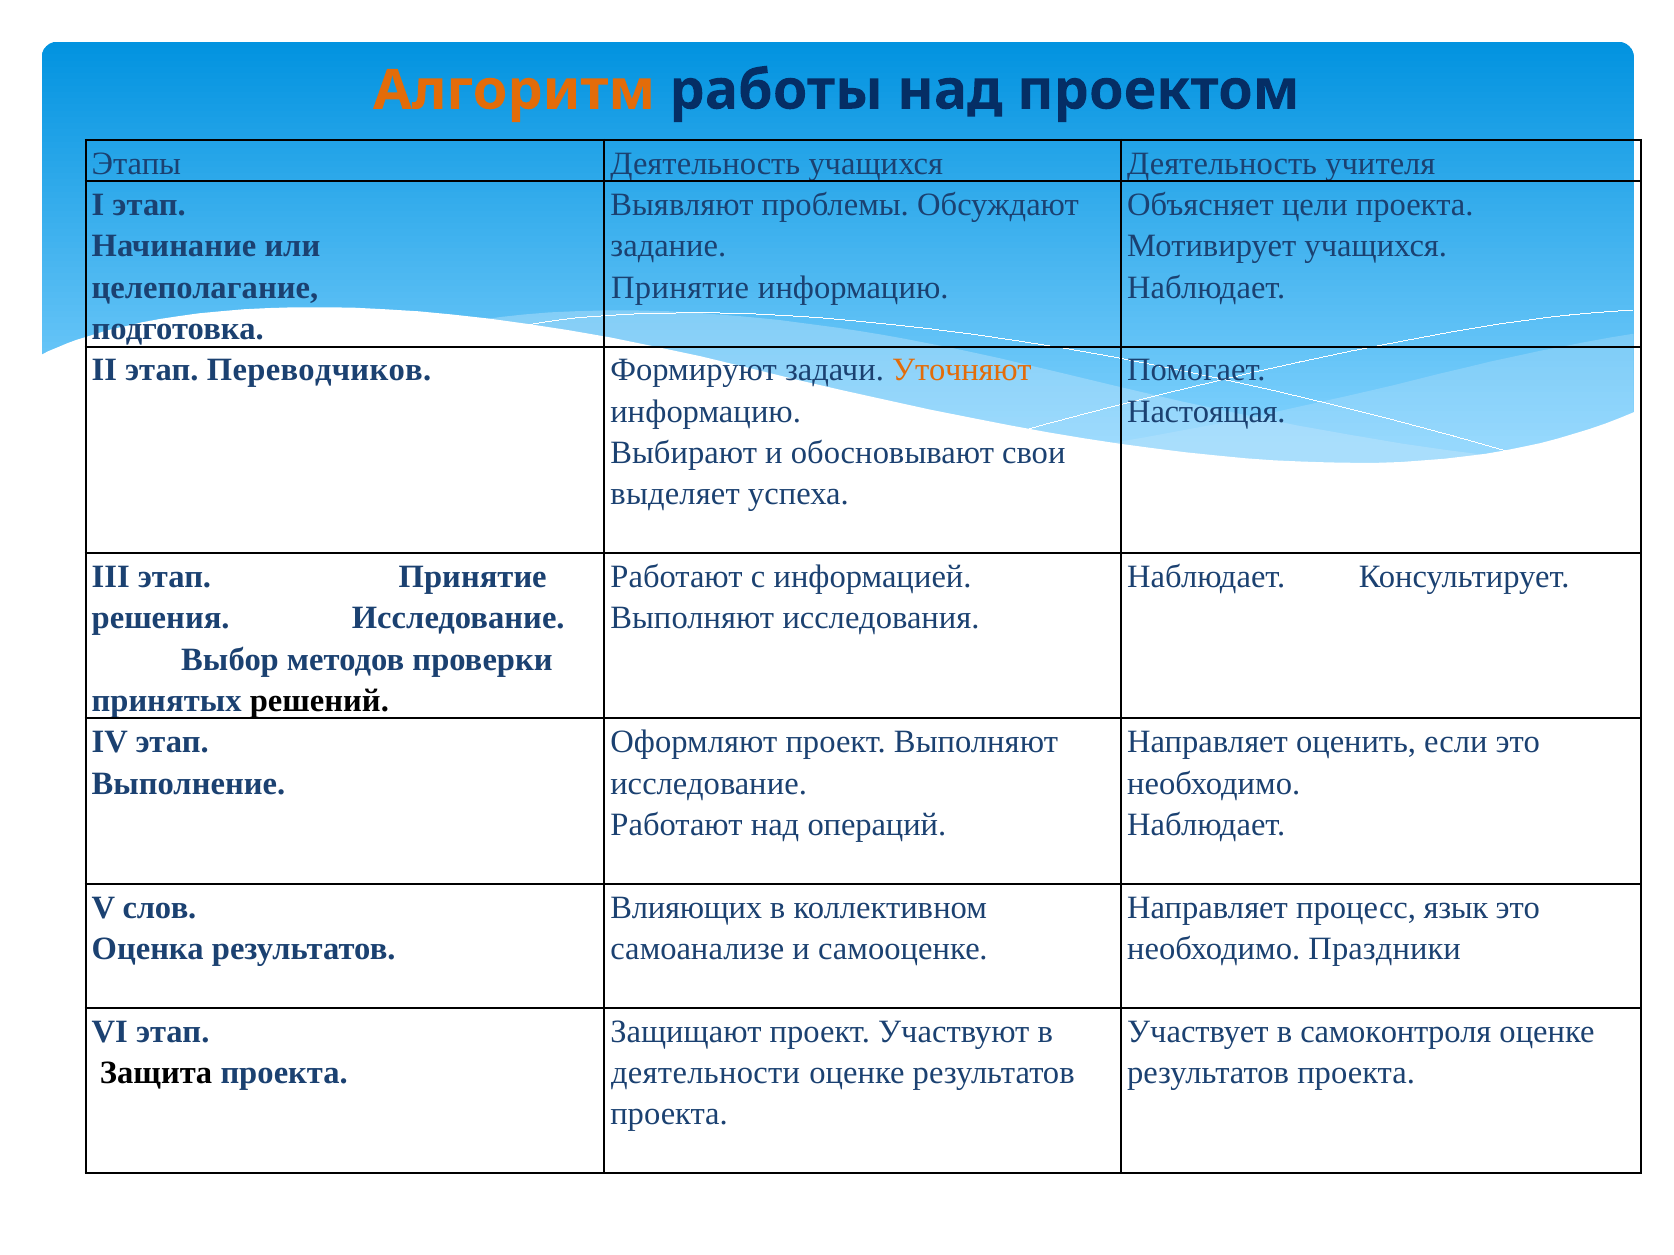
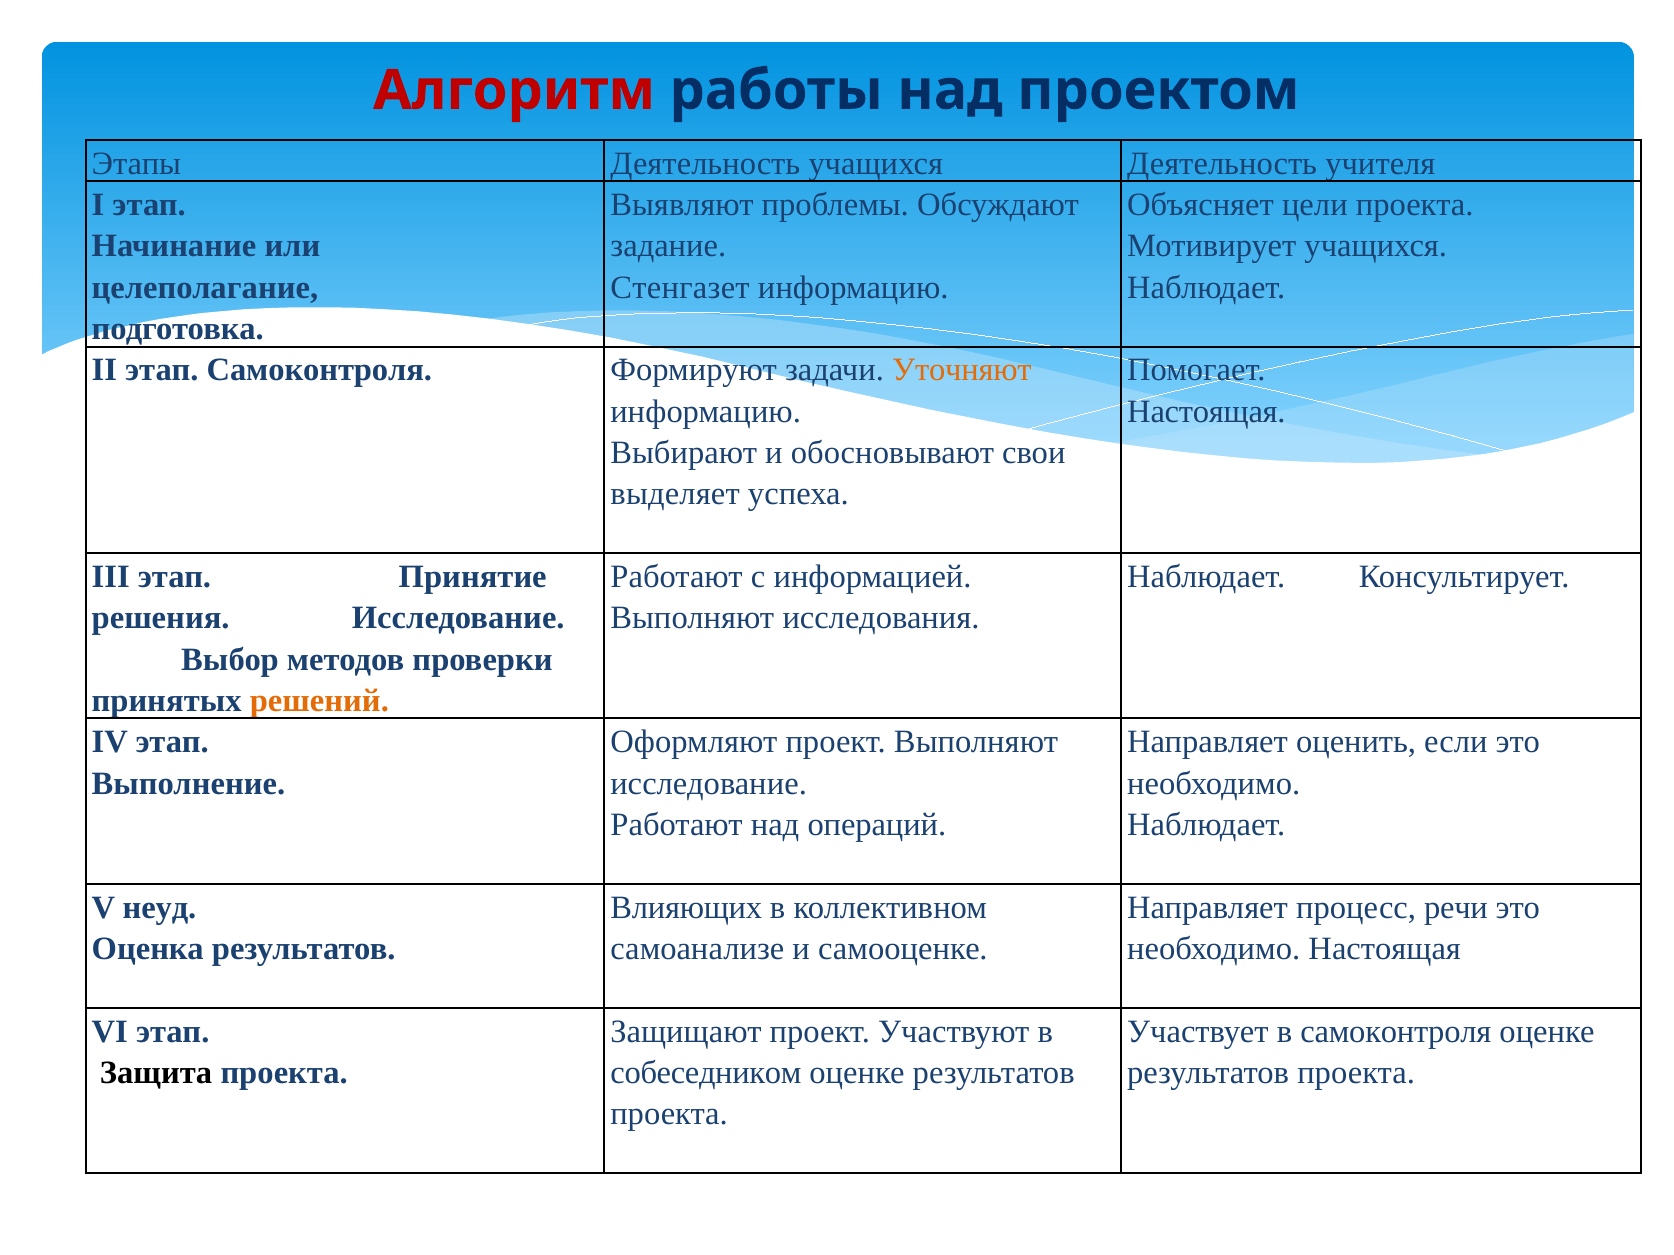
Алгоритм colour: orange -> red (514, 90)
Принятие: Принятие -> Стенгазет (680, 288)
этап Переводчиков: Переводчиков -> Самоконтроля (319, 370)
решений colour: black -> orange (319, 701)
слов: слов -> неуд (159, 908)
язык: язык -> речи (1456, 908)
необходимо Праздники: Праздники -> Настоящая (1385, 949)
деятельности: деятельности -> собеседником (706, 1073)
